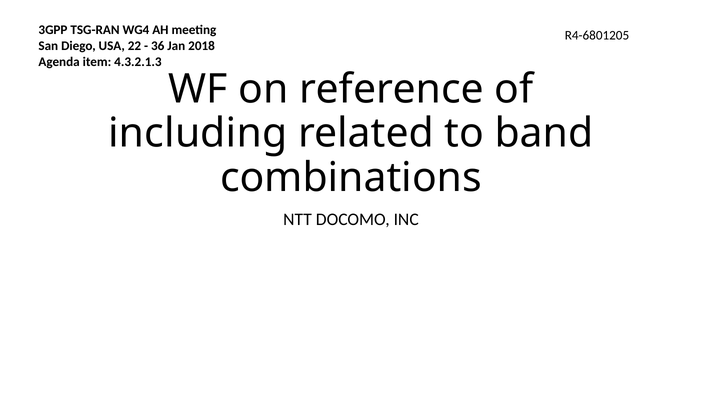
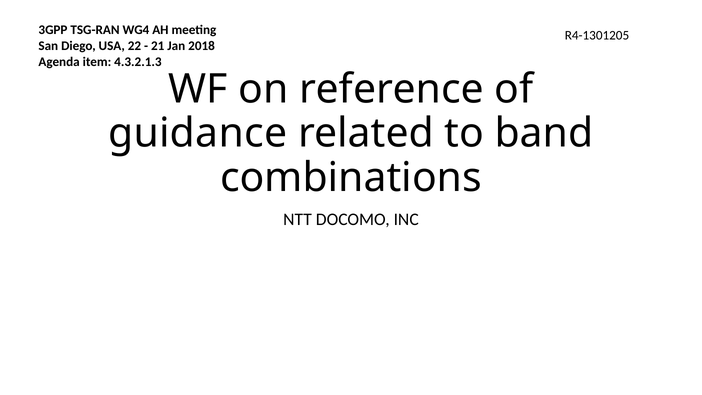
R4-6801205: R4-6801205 -> R4-1301205 (597, 35)
36: 36 -> 21 (158, 46)
including: including -> guidance (198, 133)
